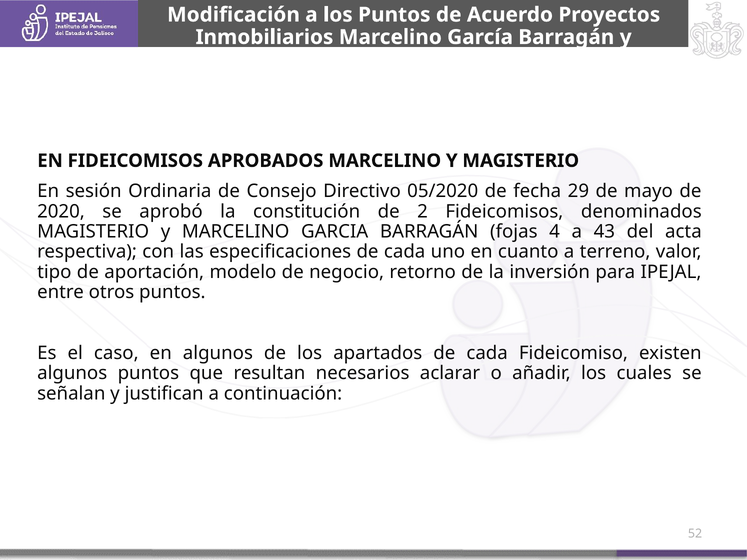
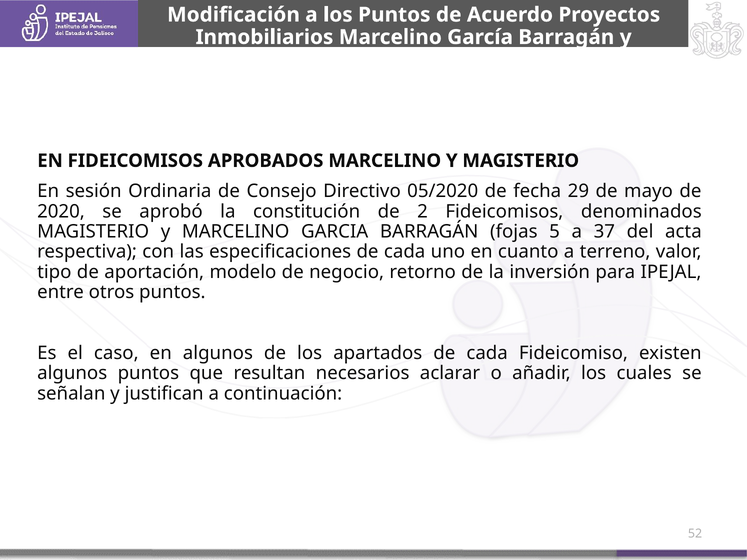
4: 4 -> 5 (555, 232)
43: 43 -> 37 (604, 232)
